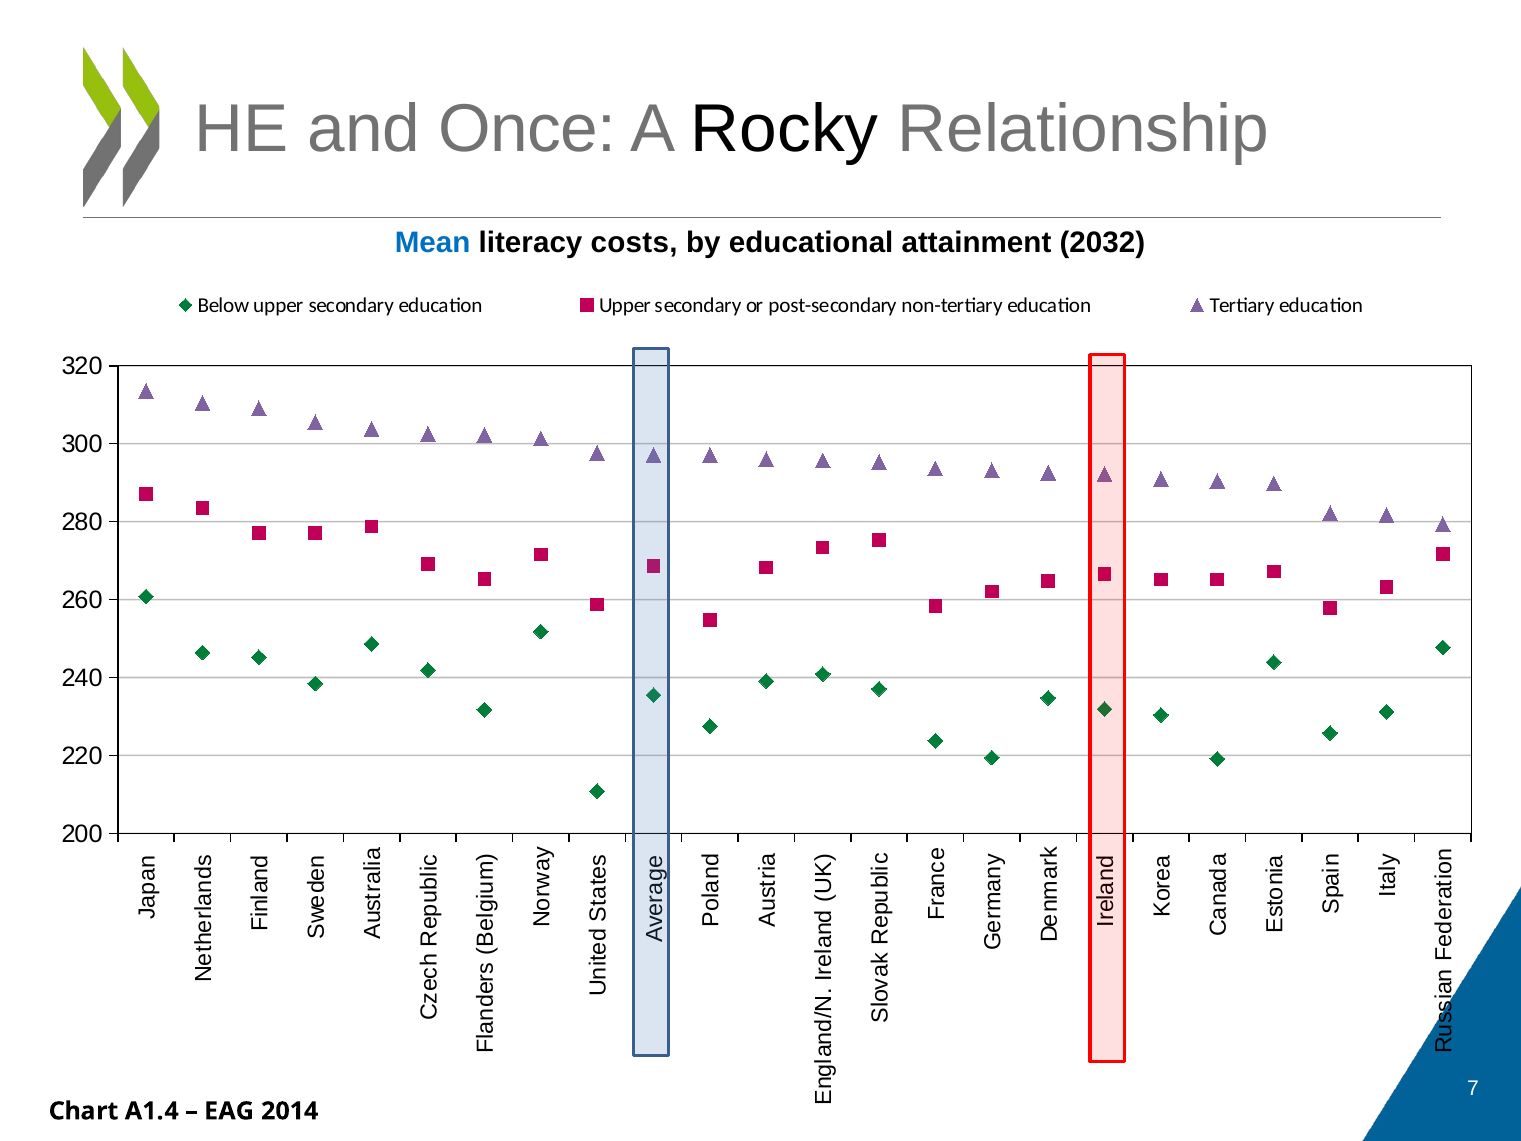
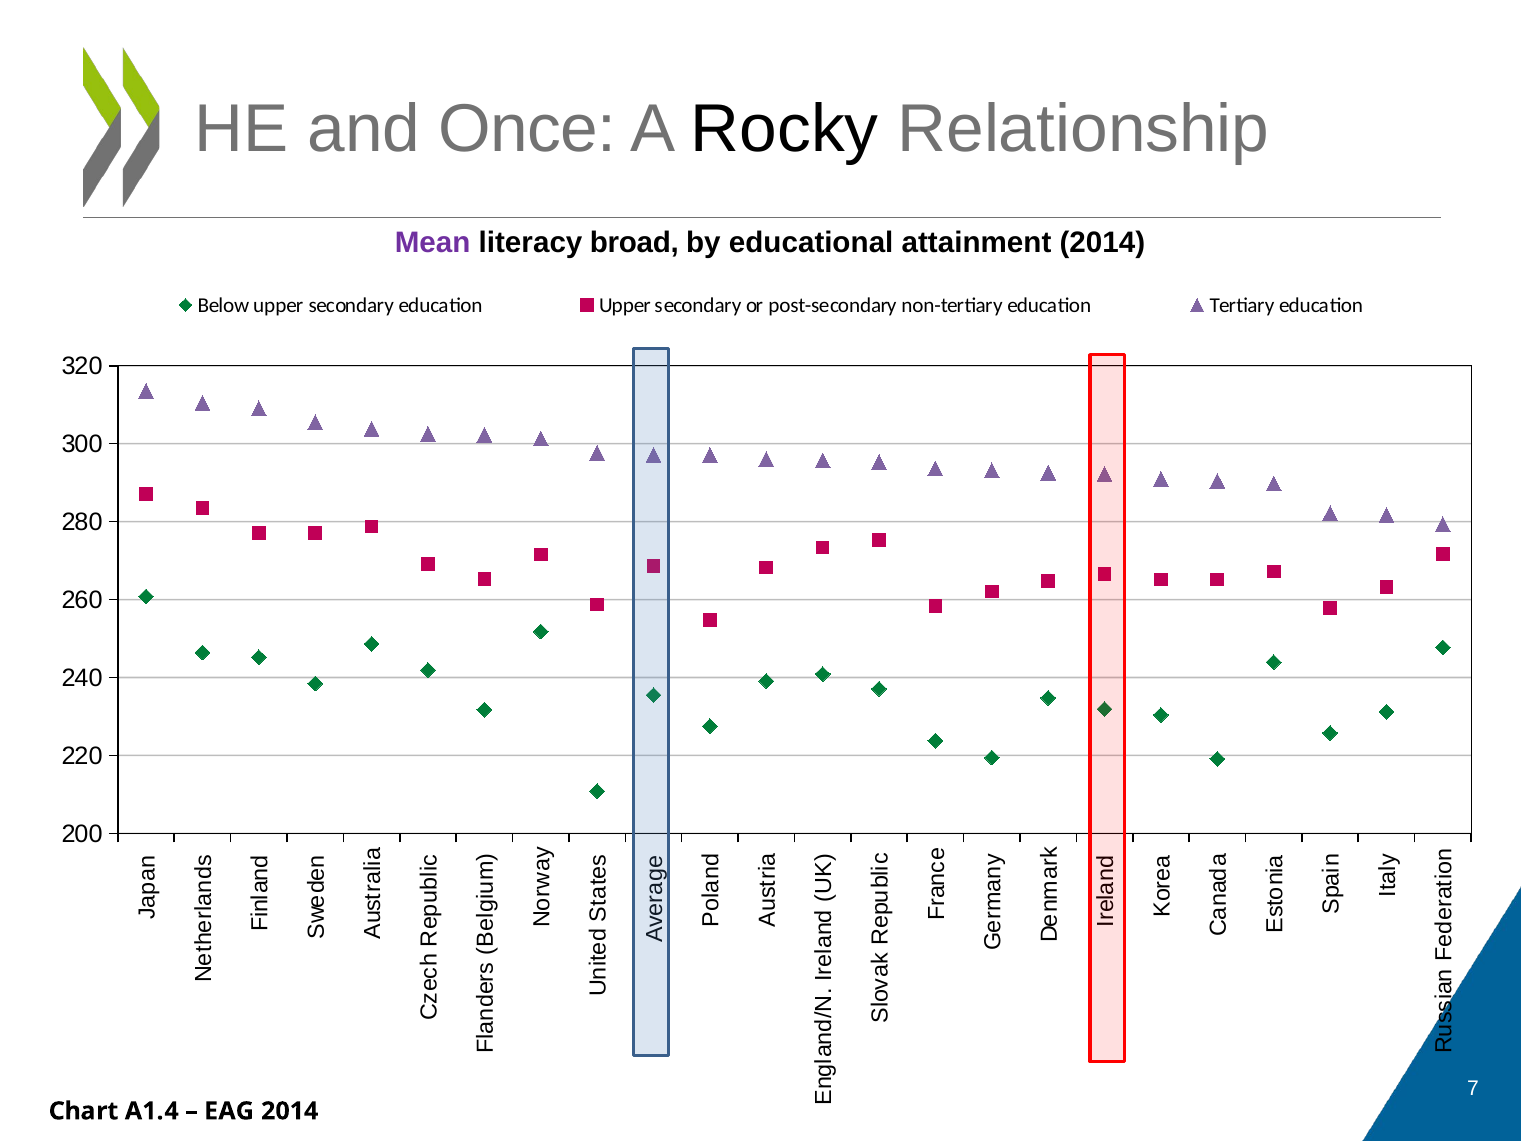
Mean colour: blue -> purple (433, 243)
costs: costs -> broad (634, 243)
attainment 2032: 2032 -> 2014 (1102, 243)
